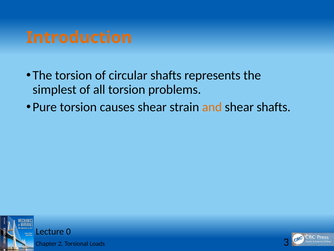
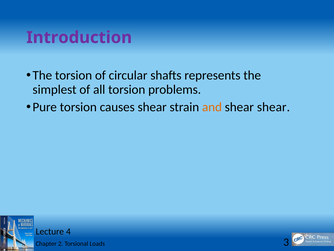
Introduction colour: orange -> purple (79, 37)
shear shafts: shafts -> shear (273, 107)
0: 0 -> 4 (68, 231)
